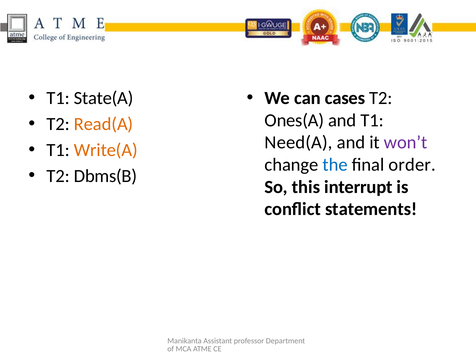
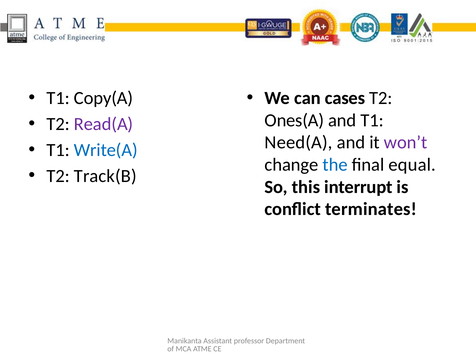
State(A: State(A -> Copy(A (104, 98)
Read(A colour: orange -> purple (104, 124)
Write(A colour: orange -> blue (106, 150)
order: order -> equal (412, 165)
Dbms(B: Dbms(B -> Track(B (105, 176)
statements: statements -> terminates (371, 209)
